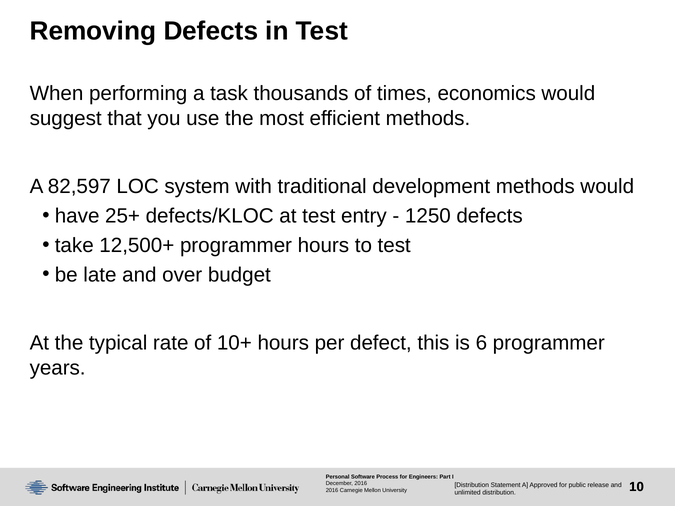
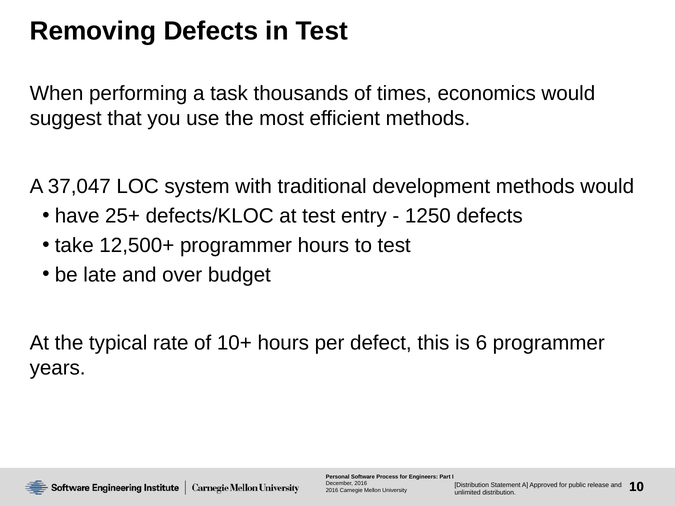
82,597: 82,597 -> 37,047 (79, 187)
